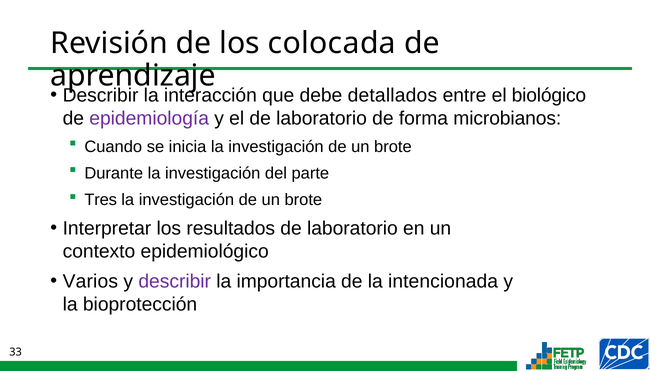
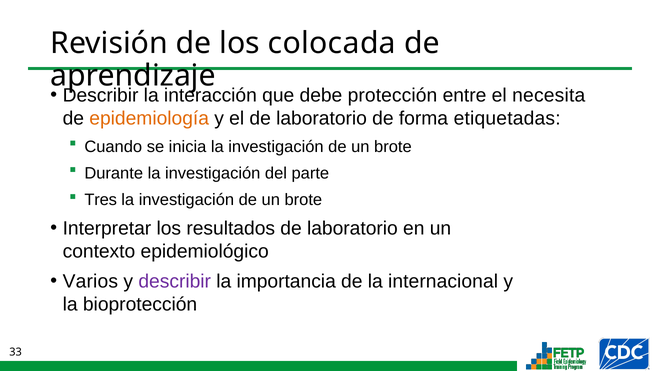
detallados: detallados -> protección (392, 95)
biológico: biológico -> necesita (549, 95)
epidemiología colour: purple -> orange (149, 119)
microbianos: microbianos -> etiquetadas (507, 119)
intencionada: intencionada -> internacional (443, 282)
